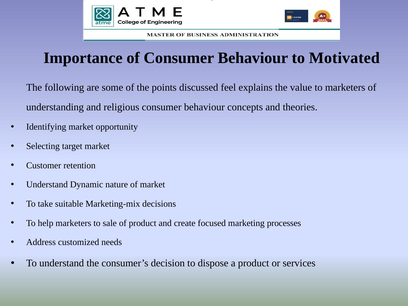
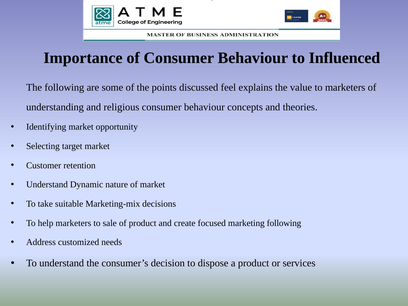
Motivated: Motivated -> Influenced (344, 58)
marketing processes: processes -> following (284, 223)
